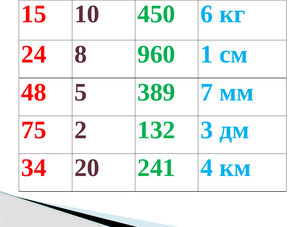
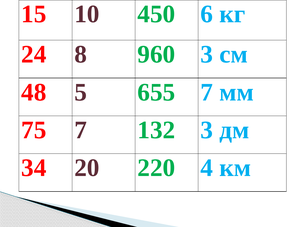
960 1: 1 -> 3 (207, 54)
389: 389 -> 655 (156, 92)
75 2: 2 -> 7 (81, 130)
241: 241 -> 220 (156, 168)
